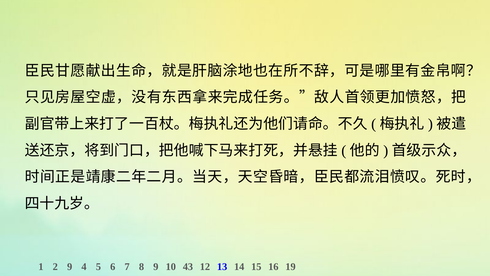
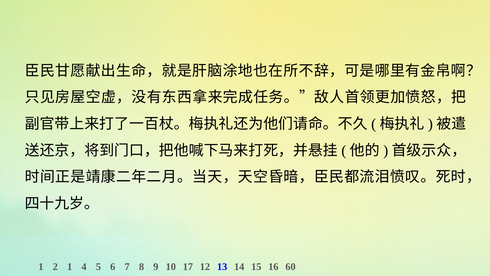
2 9: 9 -> 1 (70, 266)
43: 43 -> 17 (188, 266)
19: 19 -> 60 (291, 266)
